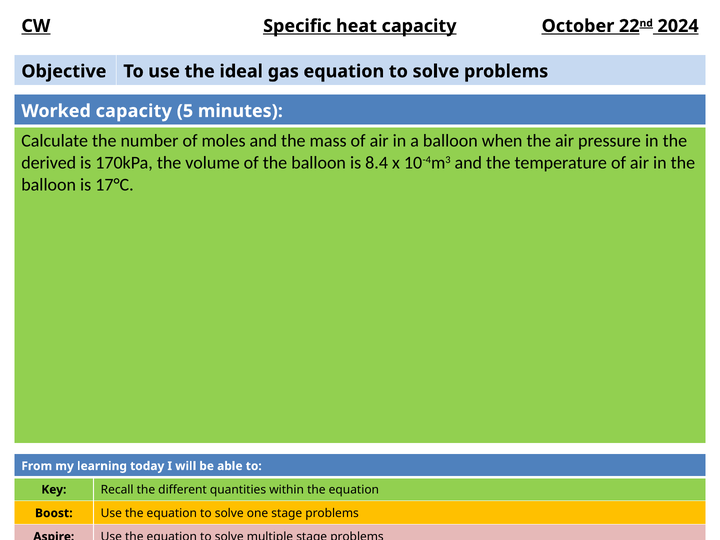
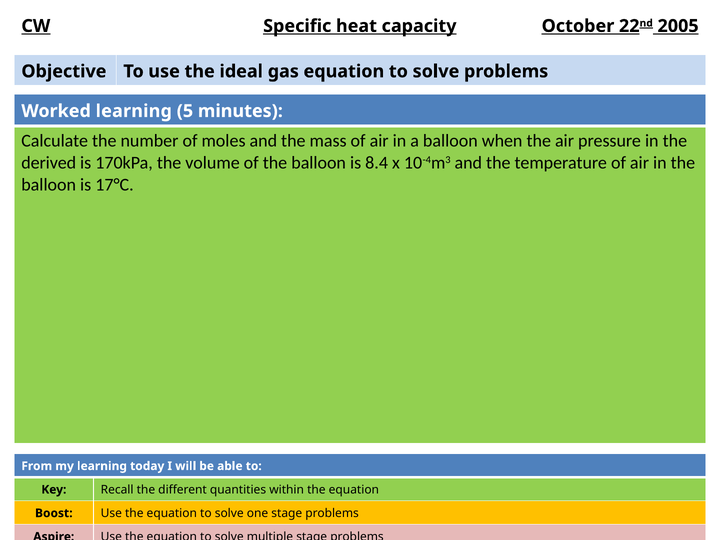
2024: 2024 -> 2005 (678, 26)
Worked capacity: capacity -> learning (134, 111)
